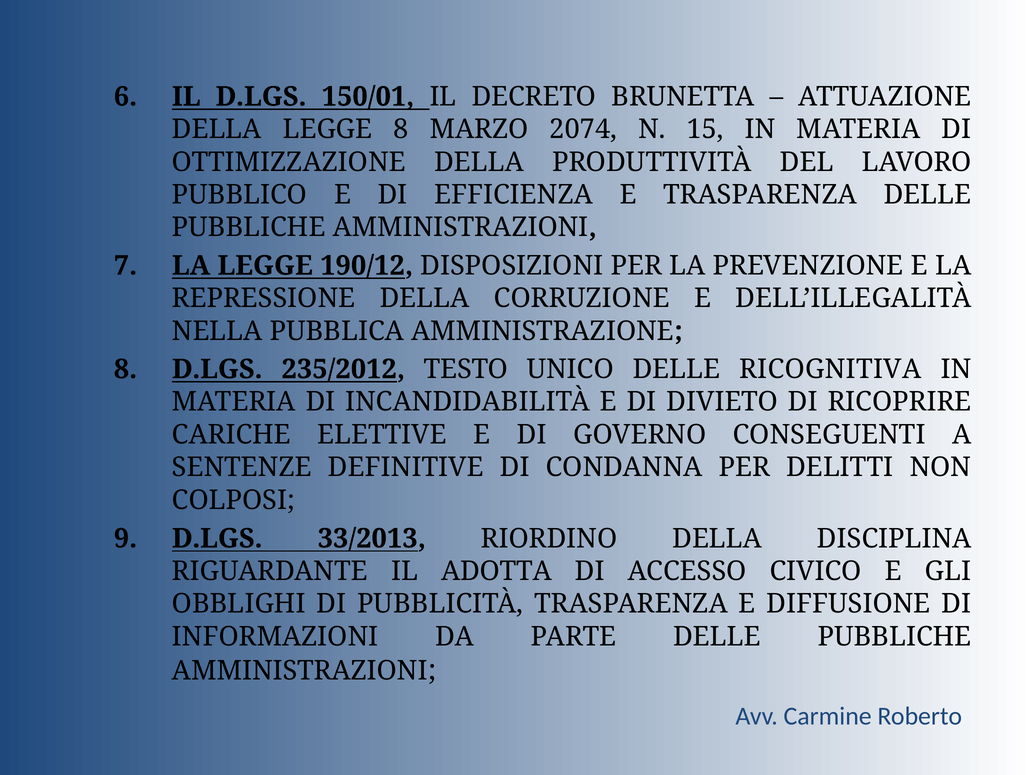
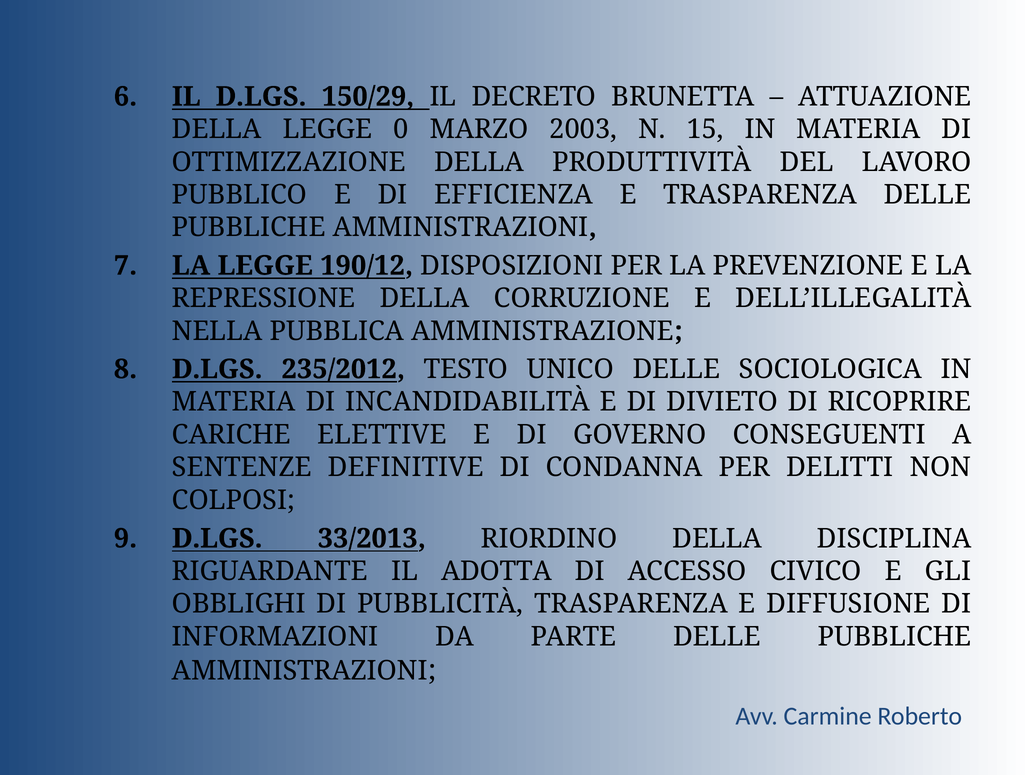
150/01: 150/01 -> 150/29 (368, 97)
LEGGE 8: 8 -> 0 (401, 129)
2074: 2074 -> 2003 (583, 129)
RICOGNITIVA: RICOGNITIVA -> SOCIOLOGICA (830, 369)
